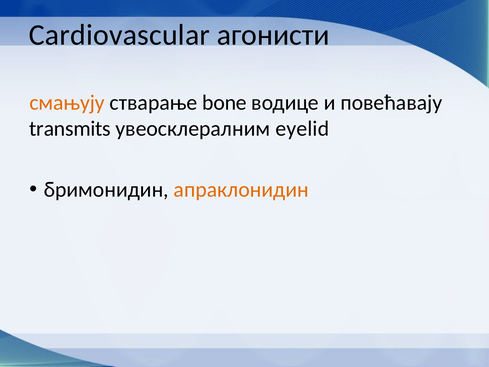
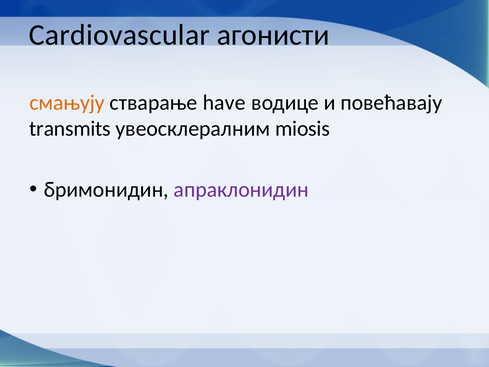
bone: bone -> have (224, 103)
eyelid: eyelid -> miosis (303, 129)
апраклонидин colour: orange -> purple (241, 190)
